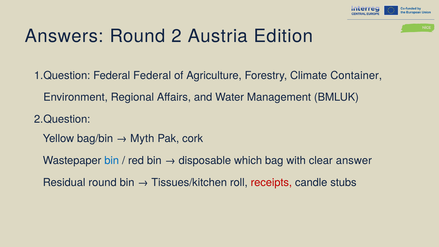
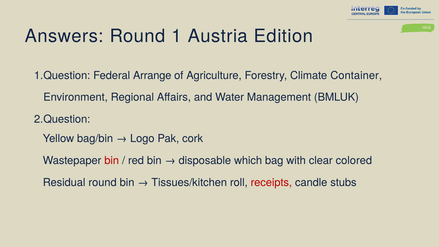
2: 2 -> 1 (177, 36)
Federal Federal: Federal -> Arrange (152, 75)
Myth: Myth -> Logo (142, 139)
bin colour: blue -> red (112, 161)
answer: answer -> colored (354, 161)
